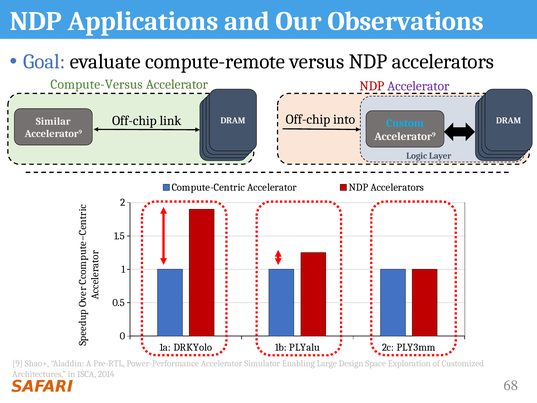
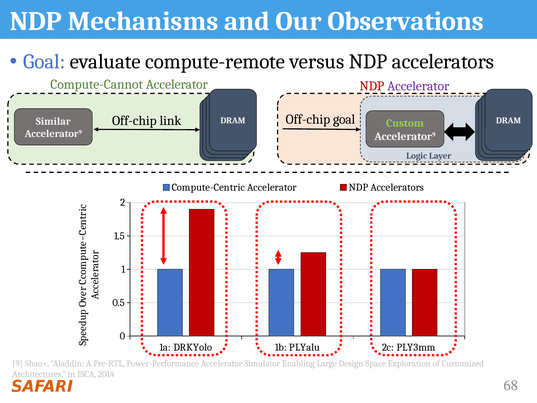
Applications: Applications -> Mechanisms (143, 21)
Compute-Versus: Compute-Versus -> Compute-Cannot (97, 84)
Off-chip into: into -> goal (344, 119)
Custom colour: light blue -> light green (405, 123)
